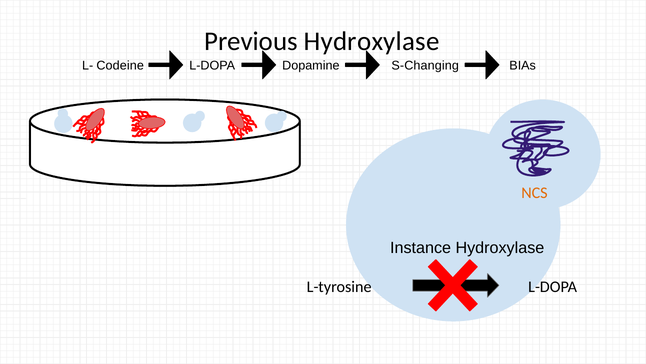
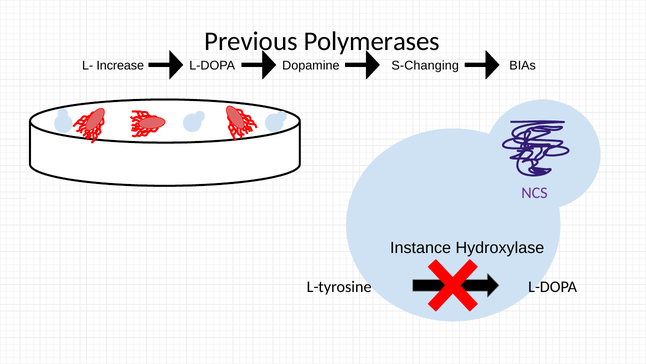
Previous Hydroxylase: Hydroxylase -> Polymerases (372, 41)
Codeine: Codeine -> Increase (120, 66)
NCS colour: orange -> purple (534, 193)
